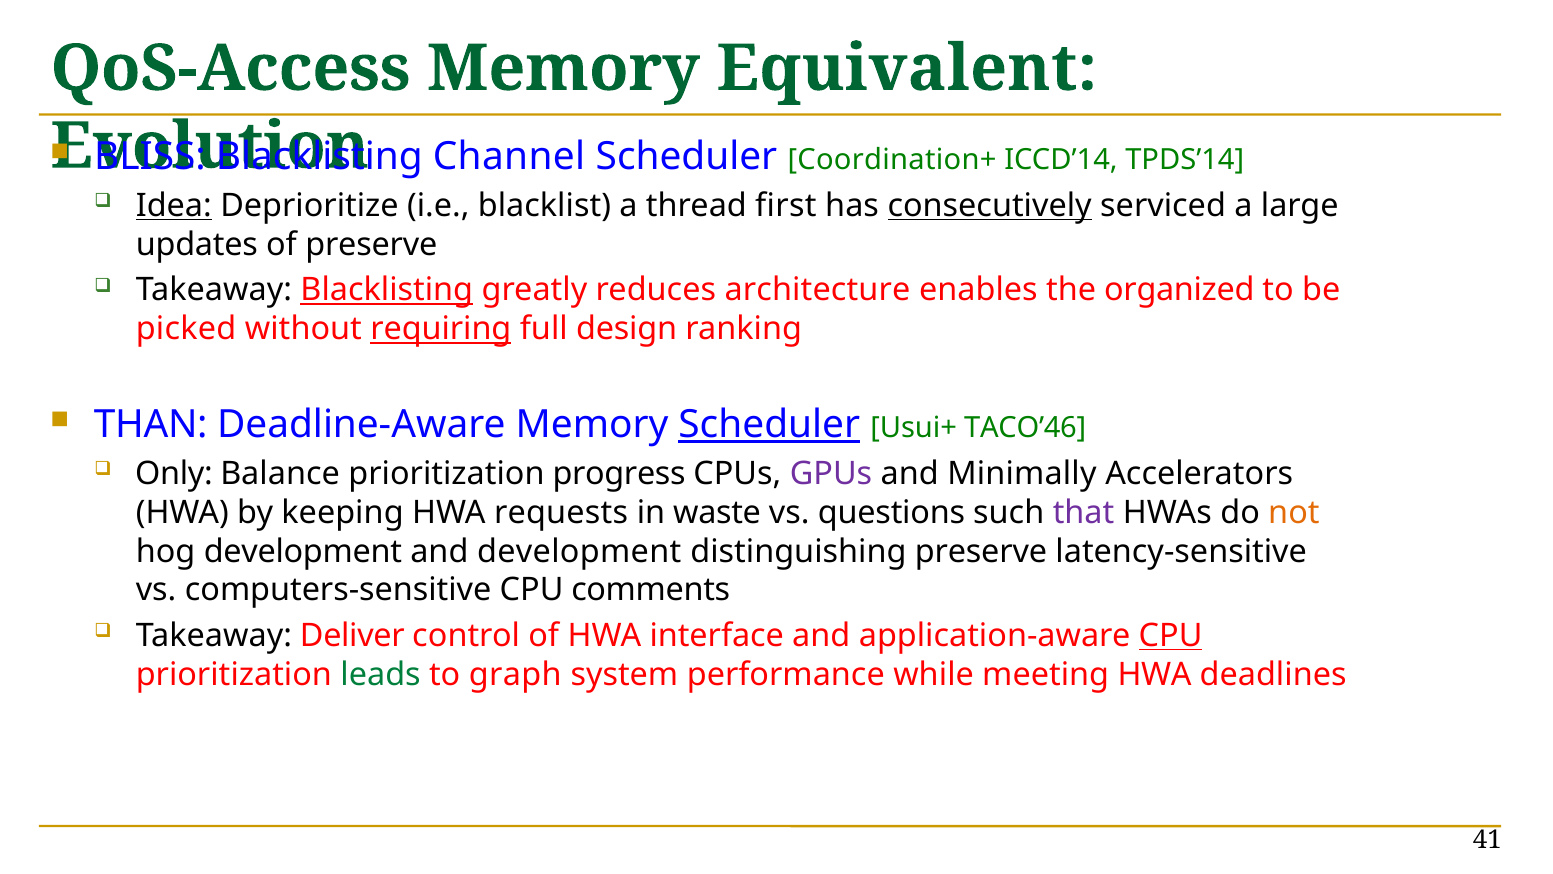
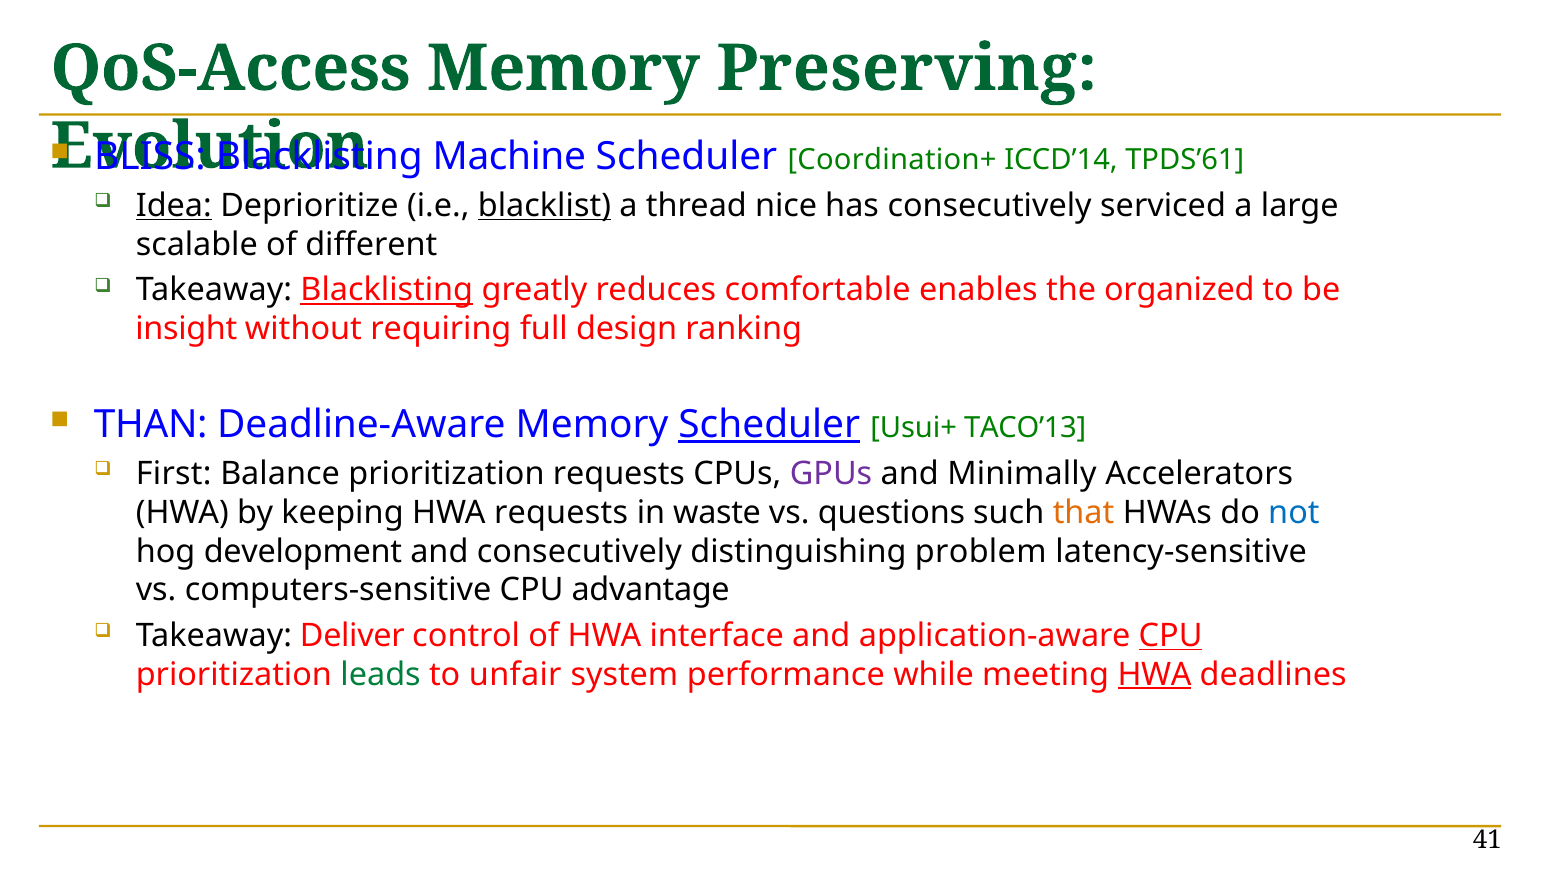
Equivalent: Equivalent -> Preserving (907, 69)
Channel: Channel -> Machine (509, 157)
TPDS’14: TPDS’14 -> TPDS’61 (1185, 160)
blacklist underline: none -> present (544, 205)
first: first -> nice (786, 205)
consecutively underline: present -> none (990, 205)
updates: updates -> scalable (197, 244)
of preserve: preserve -> different (371, 244)
architecture: architecture -> comfortable (818, 290)
picked: picked -> insight (186, 328)
requiring underline: present -> none (441, 328)
TACO’46: TACO’46 -> TACO’13 (1025, 428)
Only: Only -> First (174, 473)
prioritization progress: progress -> requests (619, 473)
that colour: purple -> orange (1084, 512)
not colour: orange -> blue (1294, 512)
and development: development -> consecutively (579, 551)
distinguishing preserve: preserve -> problem (981, 551)
comments: comments -> advantage (651, 590)
graph: graph -> unfair (515, 674)
HWA underline: none -> present (1155, 674)
